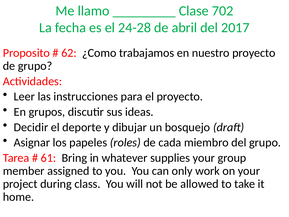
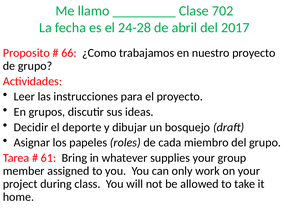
62: 62 -> 66 (69, 53)
